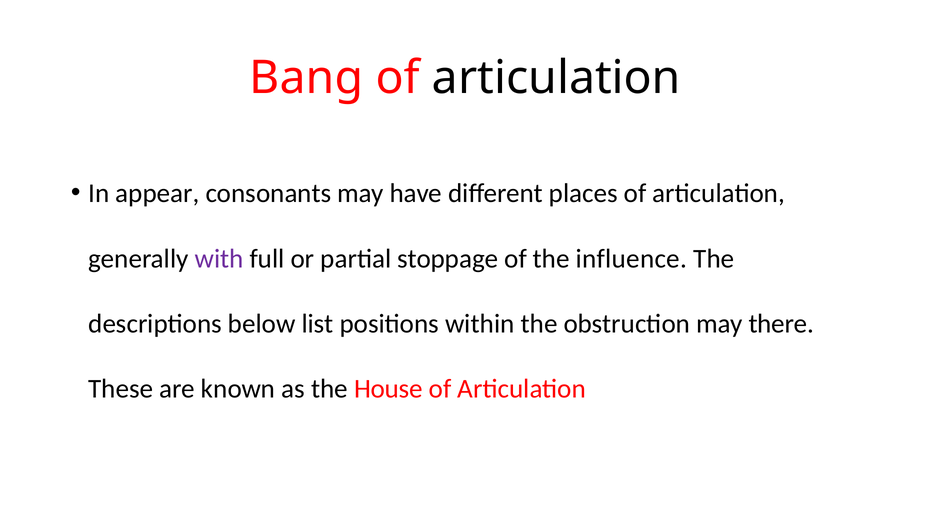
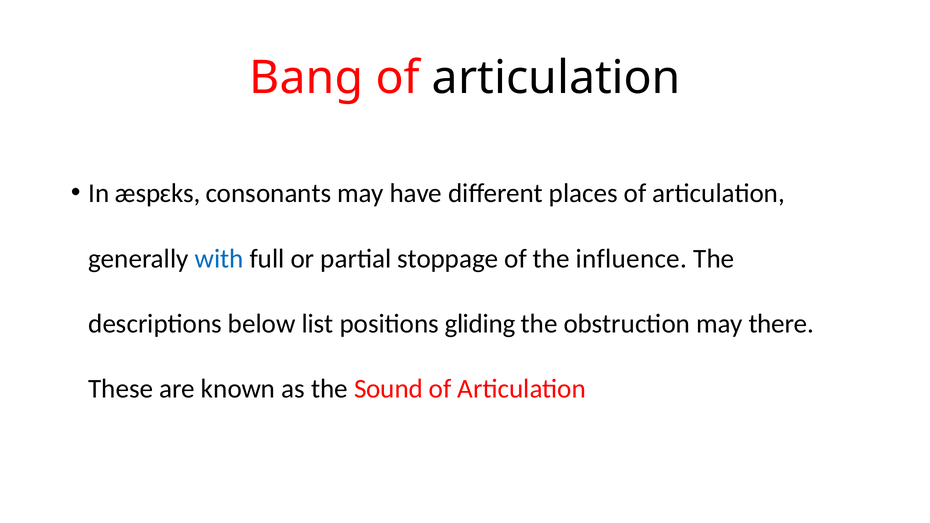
appear: appear -> æspɛks (158, 193)
with colour: purple -> blue (219, 259)
within: within -> gliding (480, 324)
House: House -> Sound (388, 389)
